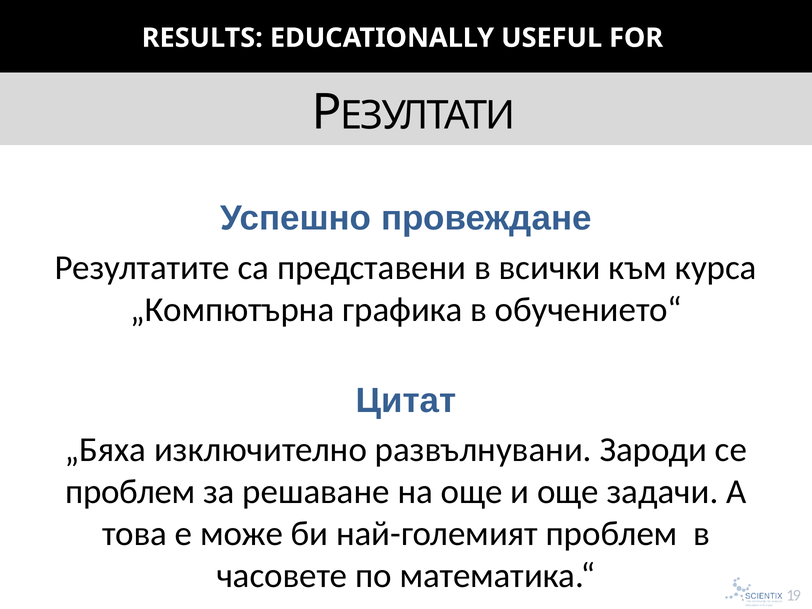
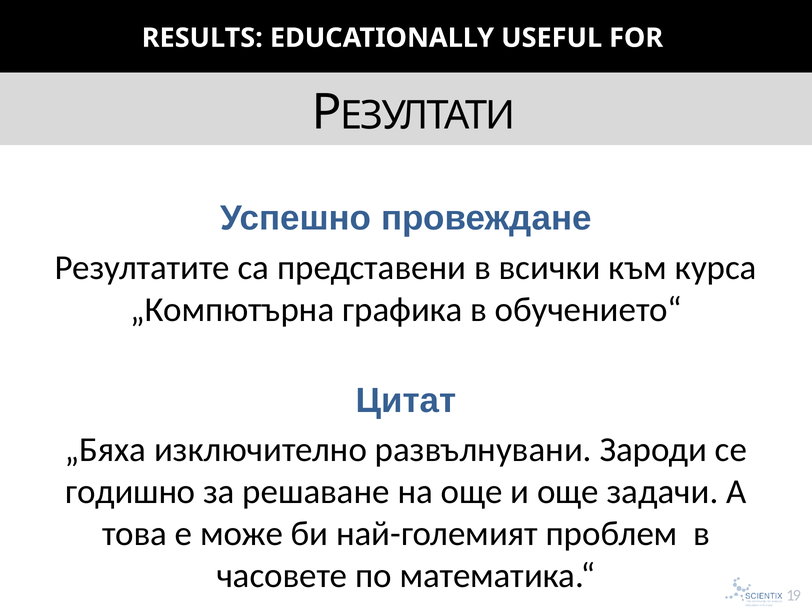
проблем: проблем -> годишно (130, 492)
